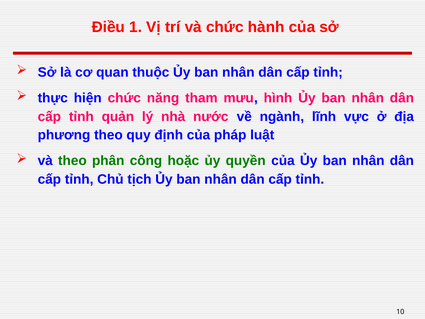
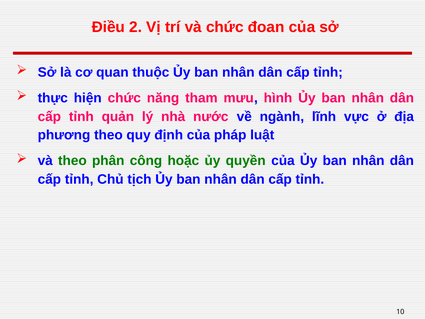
1: 1 -> 2 (136, 27)
hành: hành -> đoan (266, 27)
